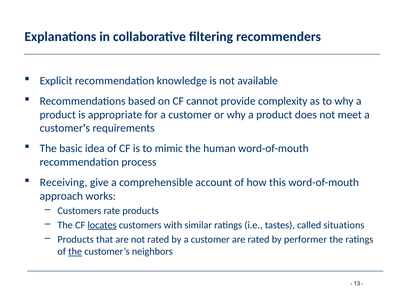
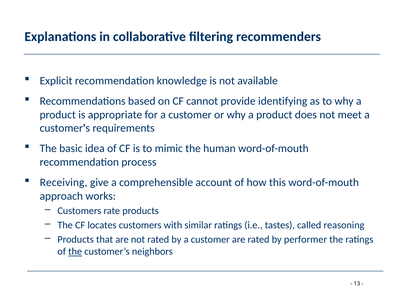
complexity: complexity -> identifying (283, 101)
locates underline: present -> none (102, 225)
situations: situations -> reasoning (344, 225)
